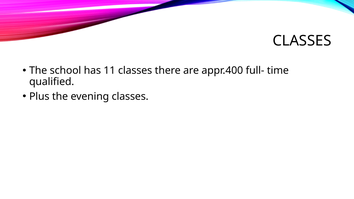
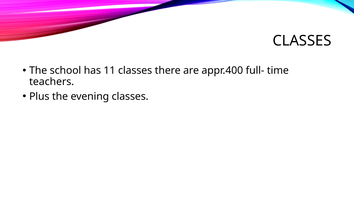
qualified: qualified -> teachers (52, 82)
